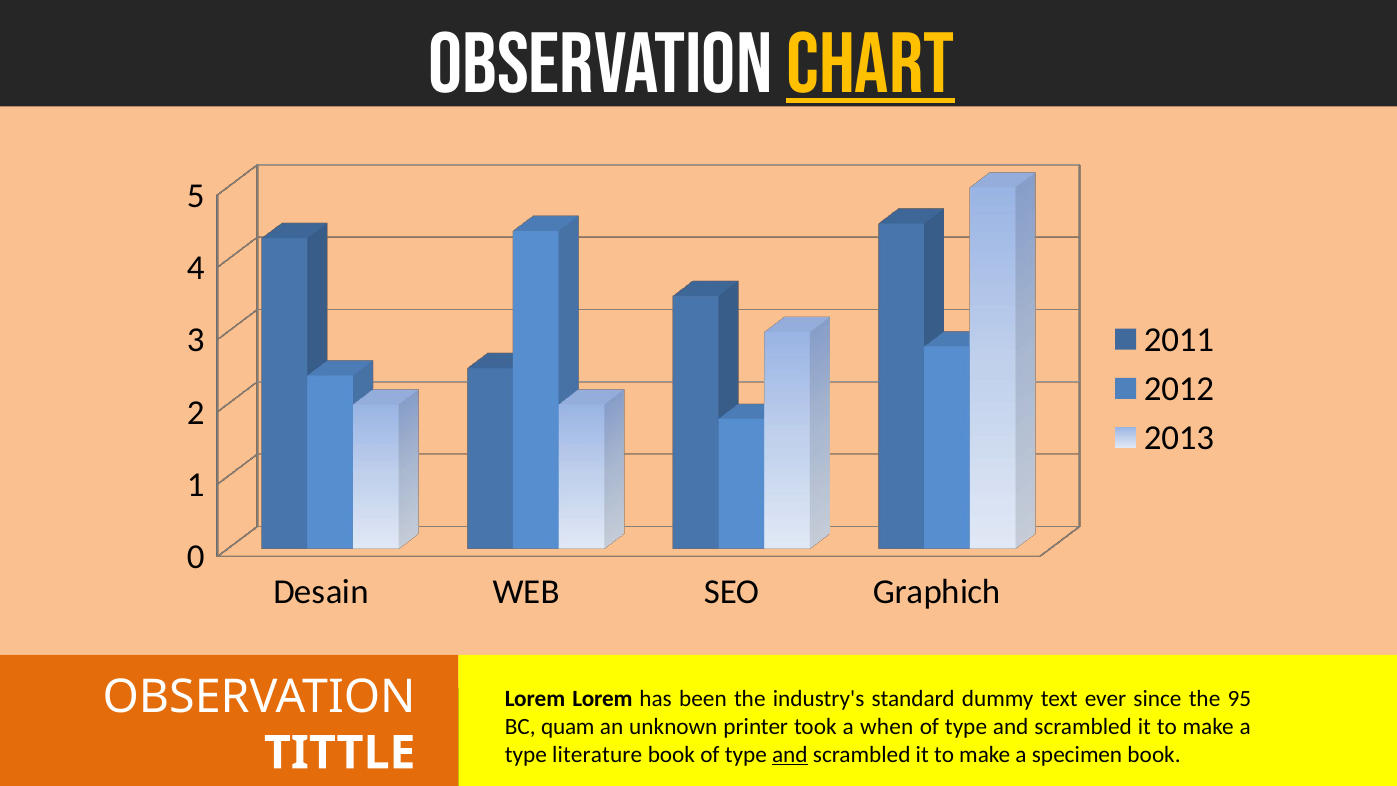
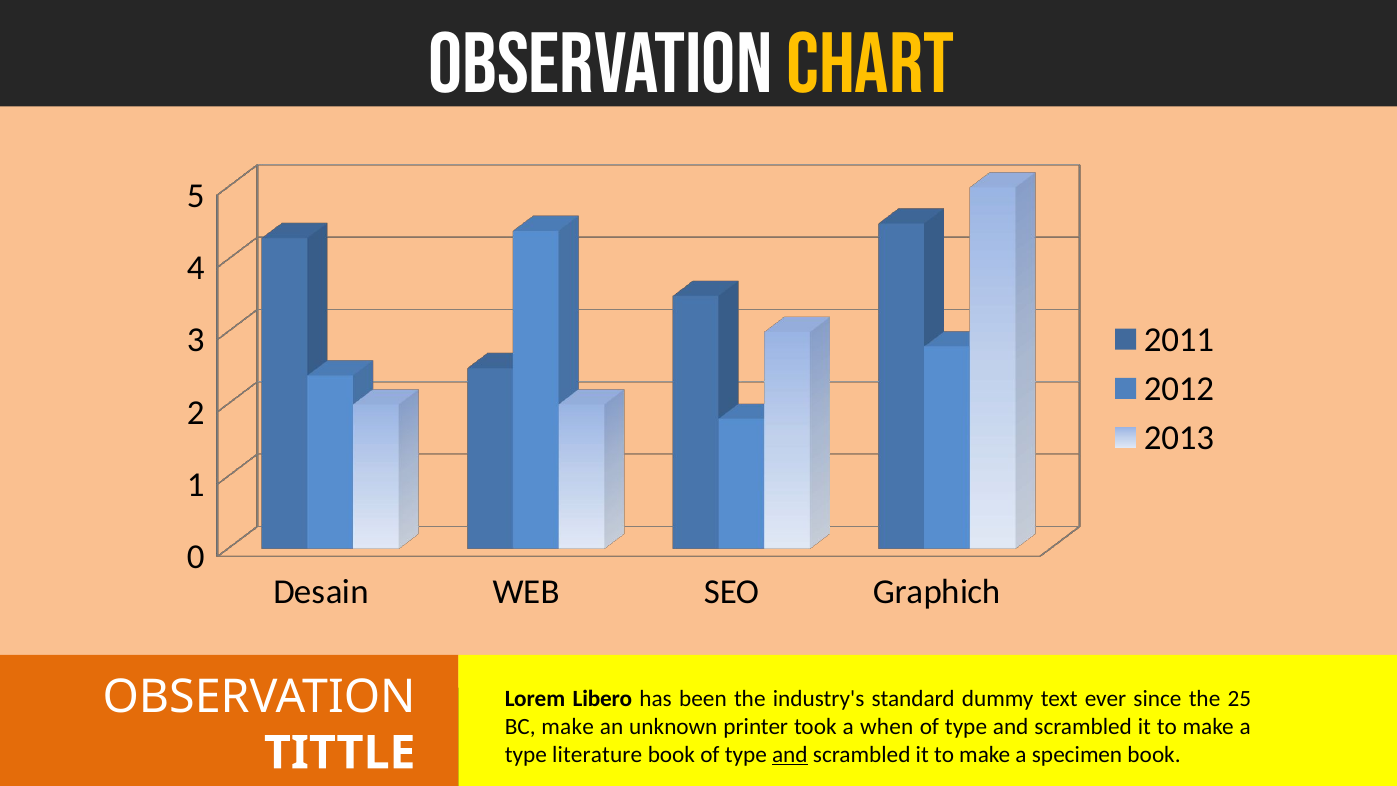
Chart underline: present -> none (870, 64)
Lorem Lorem: Lorem -> Libero (602, 699)
95: 95 -> 25 (1239, 699)
BC quam: quam -> make (568, 727)
